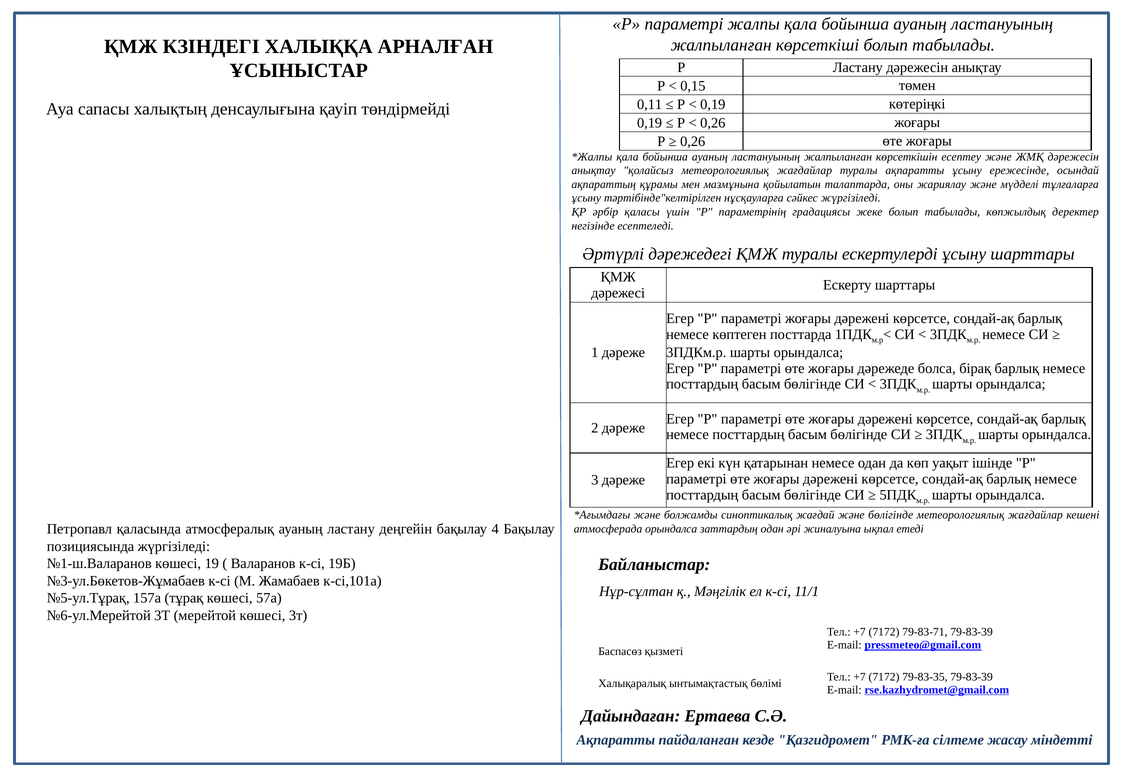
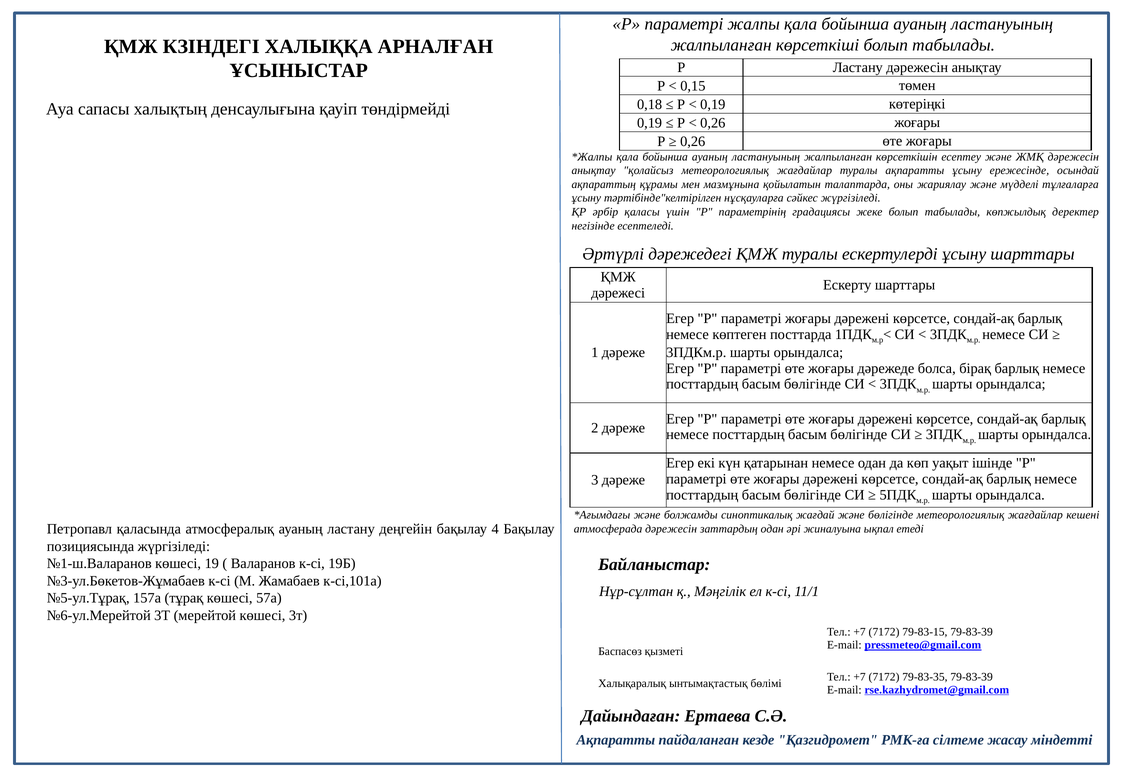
0,11: 0,11 -> 0,18 (650, 105)
атмосферада орындалса: орындалса -> дәрежесін (671, 529)
79-83-71: 79-83-71 -> 79-83-15 (925, 633)
